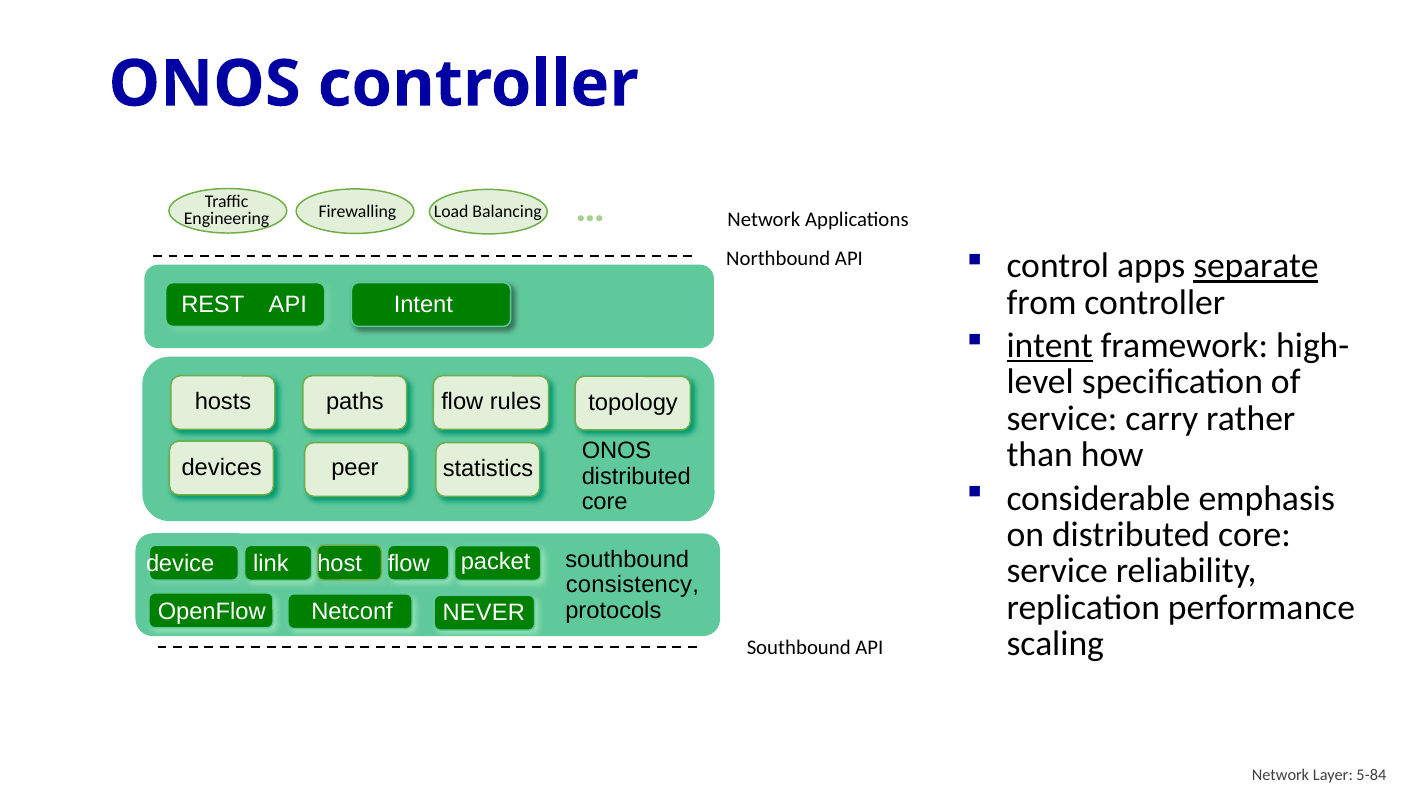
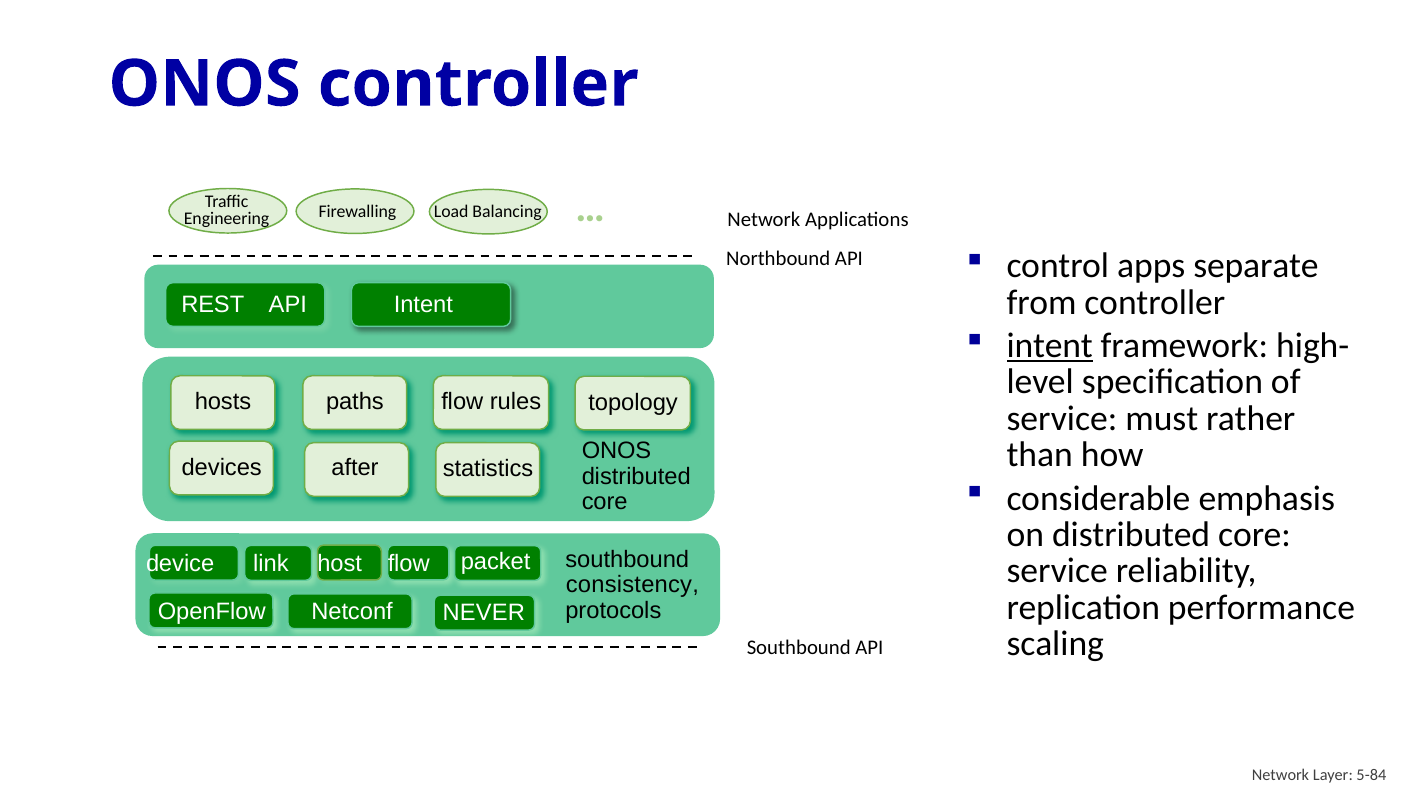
separate underline: present -> none (1256, 266)
carry: carry -> must (1162, 419)
peer: peer -> after (355, 467)
